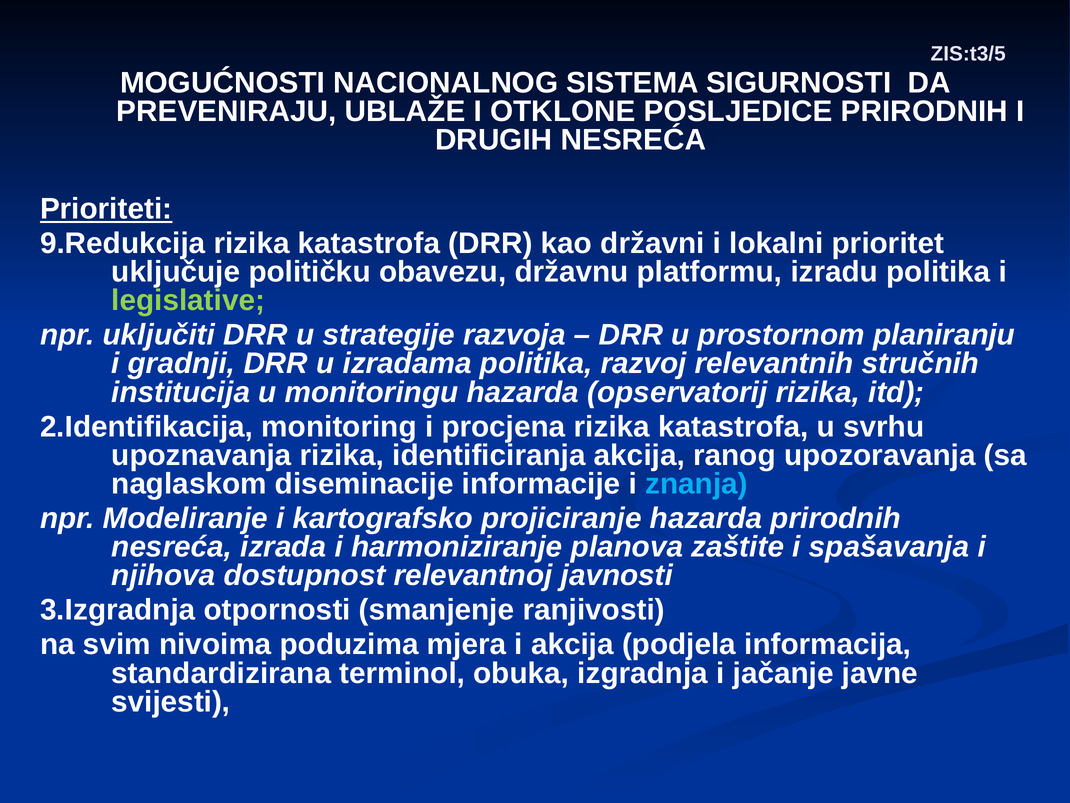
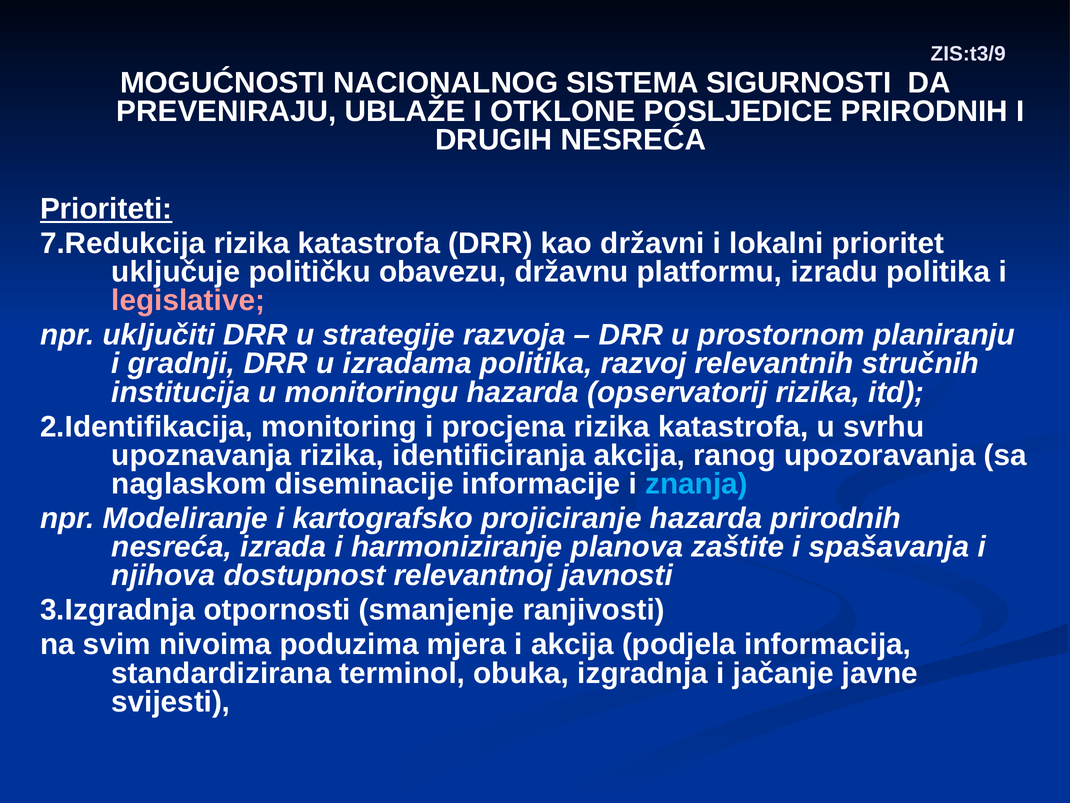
ZIS:t3/5: ZIS:t3/5 -> ZIS:t3/9 (968, 54)
9.Redukcija: 9.Redukcija -> 7.Redukcija (123, 243)
legislative colour: light green -> pink (188, 300)
